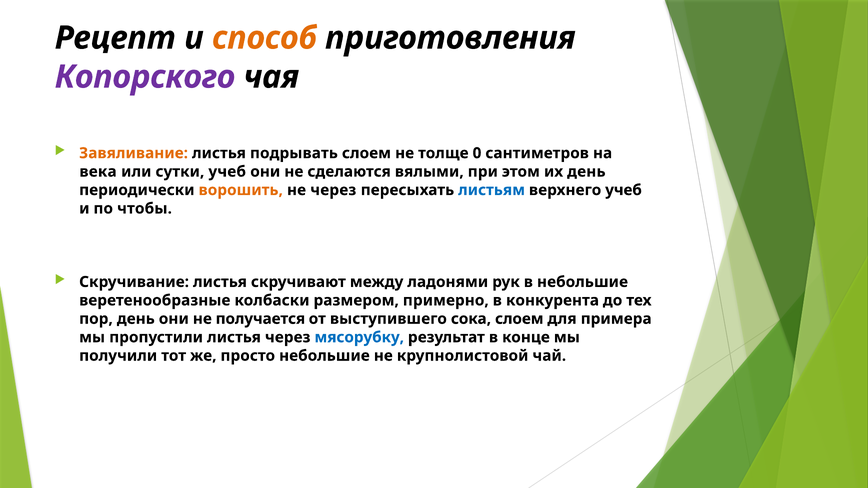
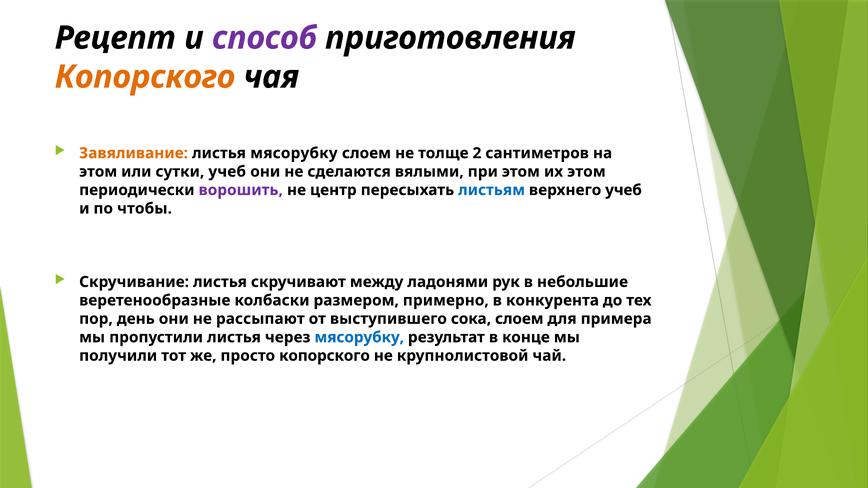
способ colour: orange -> purple (265, 38)
Копорского colour: purple -> orange (145, 77)
листья подрывать: подрывать -> мясорубку (294, 153)
0: 0 -> 2 (477, 153)
века: века -> этом (98, 172)
их день: день -> этом (586, 172)
ворошить colour: orange -> purple (241, 190)
не через: через -> центр (333, 190)
получается: получается -> рассыпают (260, 319)
просто небольшие: небольшие -> копорского (324, 356)
